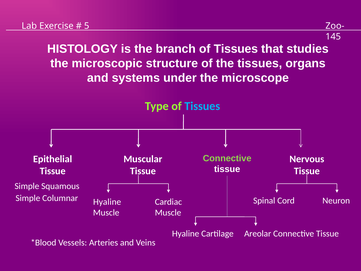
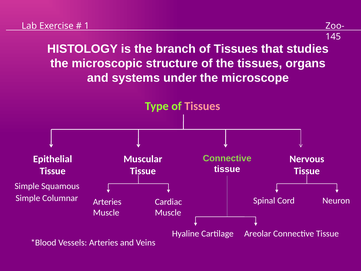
5: 5 -> 1 (87, 26)
Tissues colour: light blue -> pink (202, 106)
Hyaline: Hyaline -> Arteries (107, 202)
